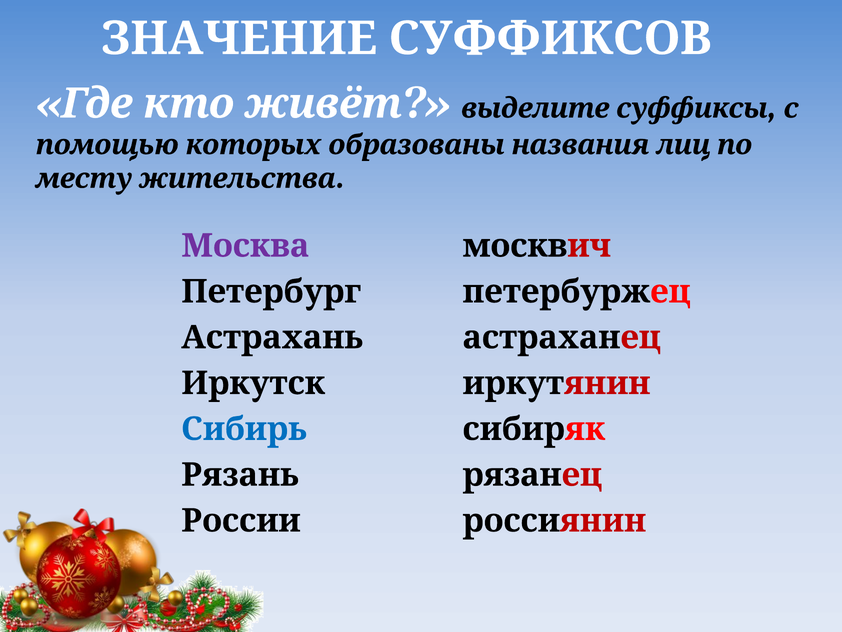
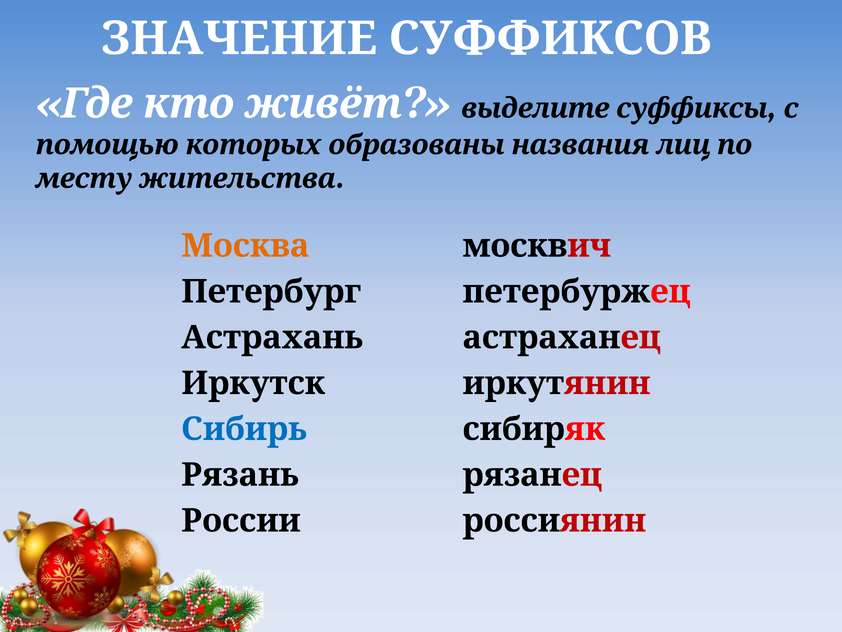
Москва colour: purple -> orange (245, 246)
